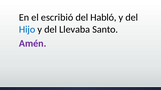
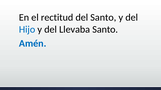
escribió: escribió -> rectitud (57, 17)
del Habló: Habló -> Santo (103, 17)
Amén colour: purple -> blue (33, 44)
